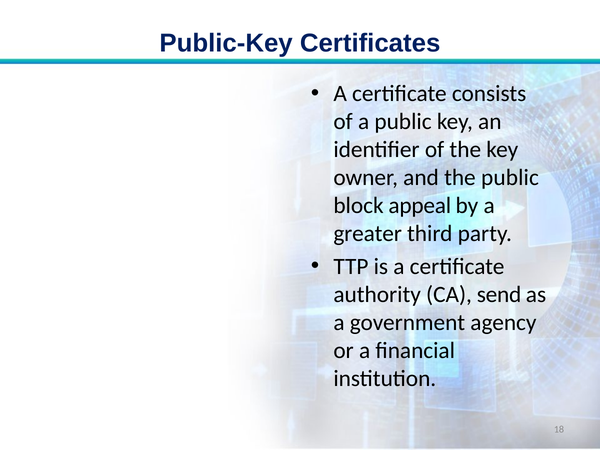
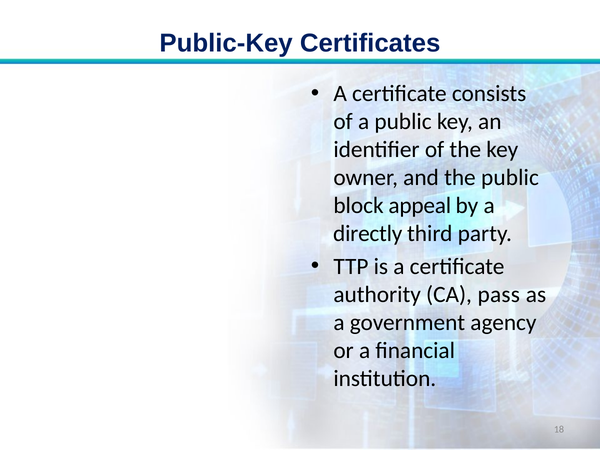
greater: greater -> directly (368, 234)
send: send -> pass (499, 294)
